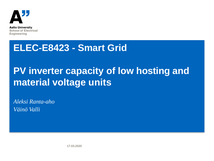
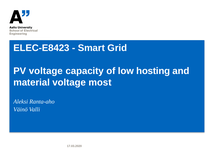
PV inverter: inverter -> voltage (46, 71)
units: units -> most (100, 82)
